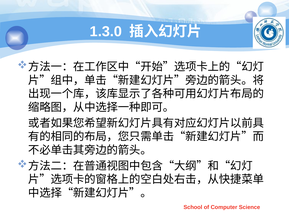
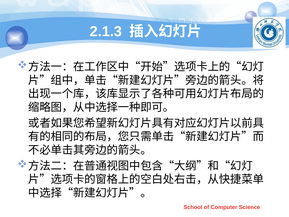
1.3.0: 1.3.0 -> 2.1.3 (106, 32)
